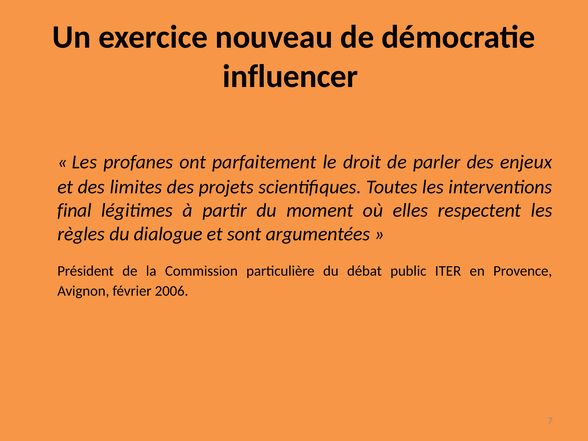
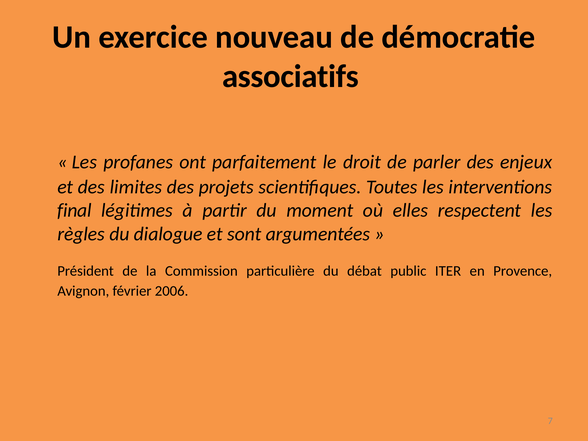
influencer: influencer -> associatifs (290, 76)
